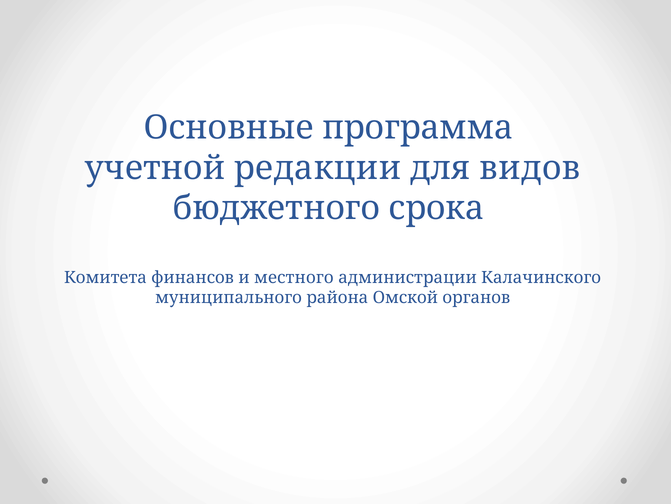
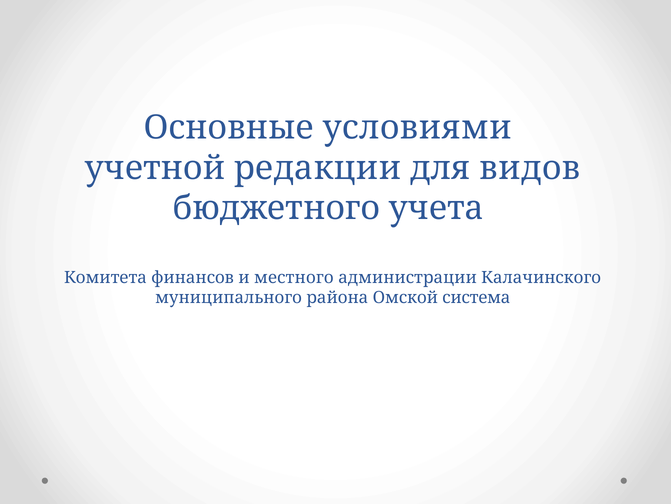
программа: программа -> условиями (417, 128)
срока: срока -> учета (436, 208)
органов: органов -> система (476, 297)
